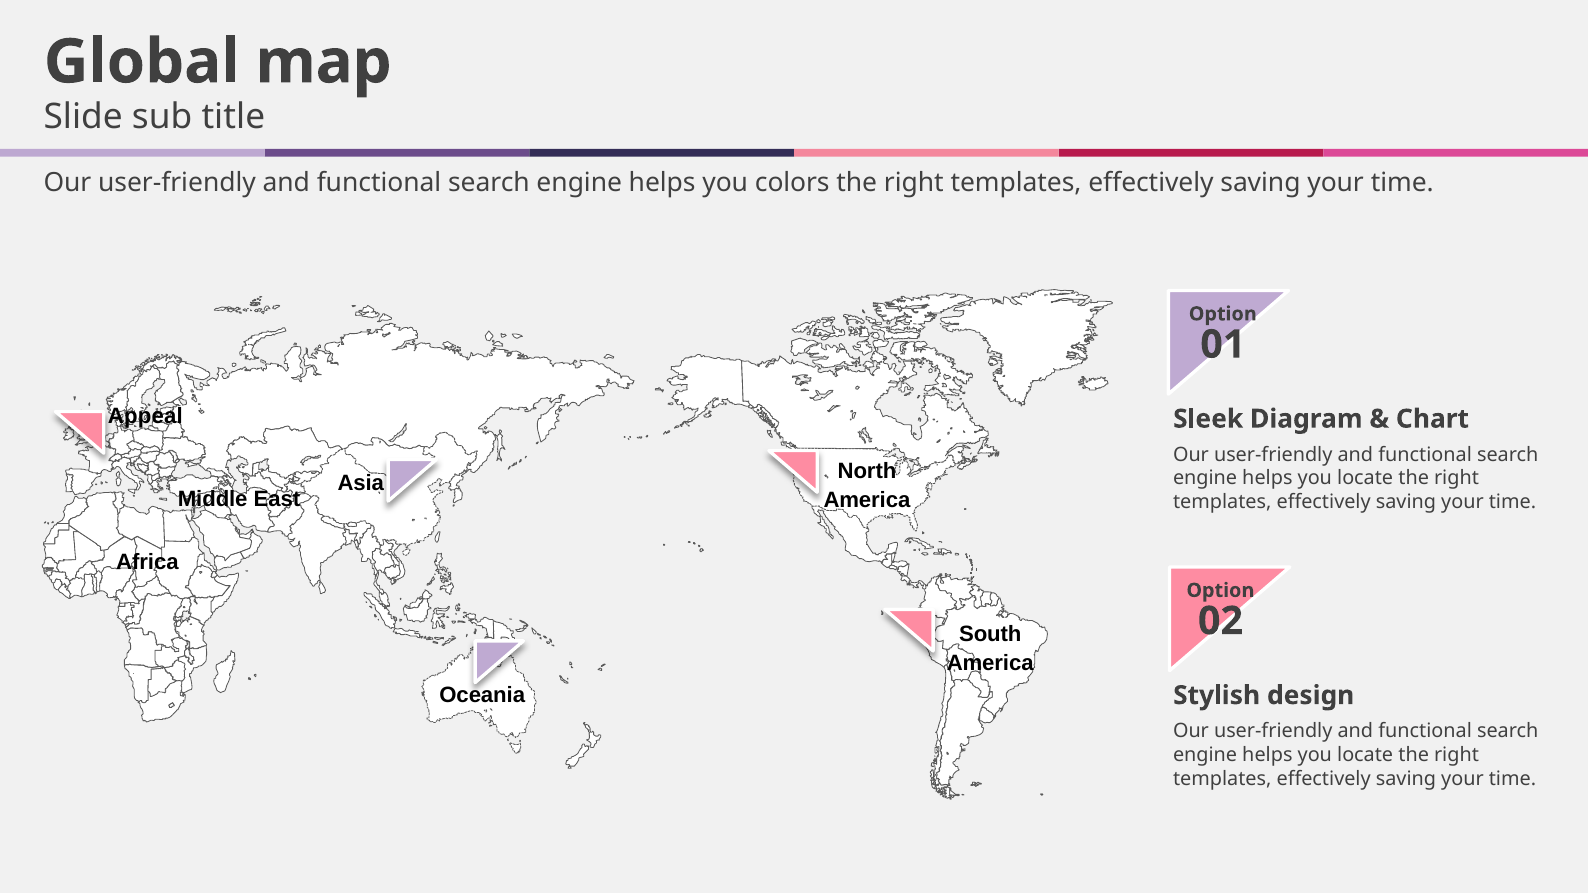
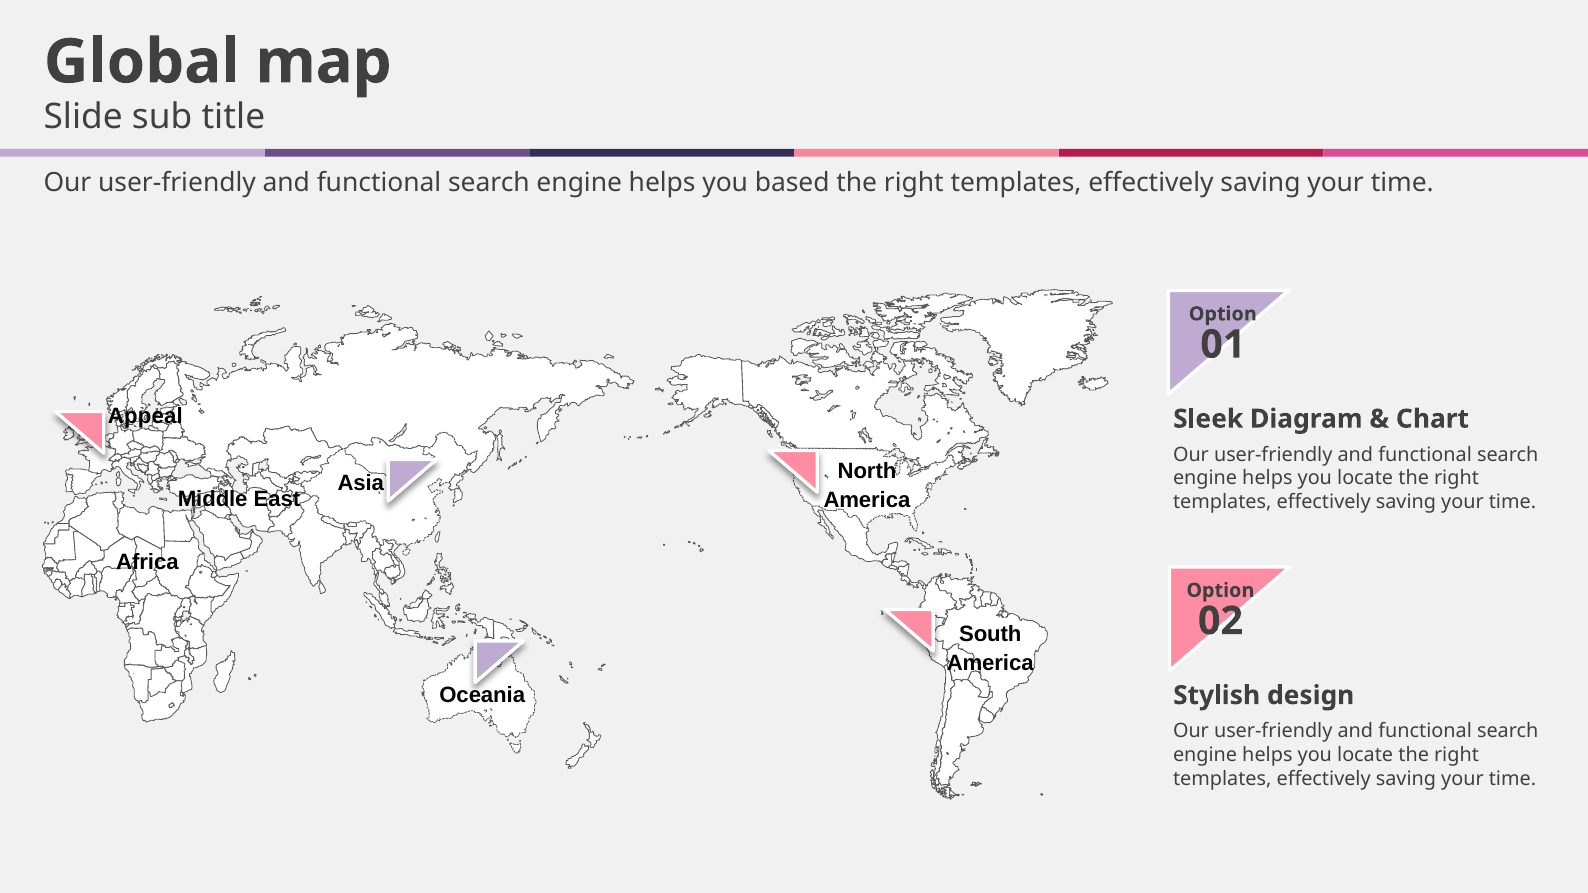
colors: colors -> based (792, 183)
